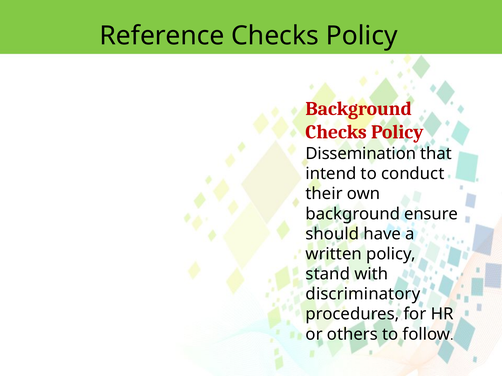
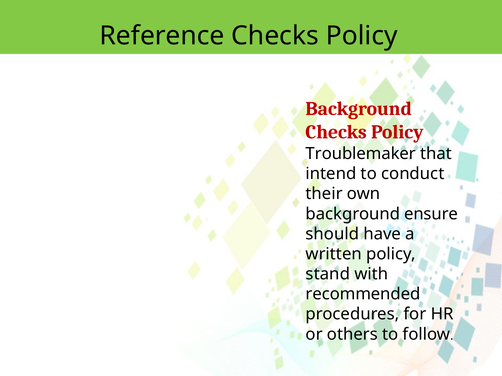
Dissemination: Dissemination -> Troublemaker (361, 154)
discriminatory: discriminatory -> recommended (363, 294)
